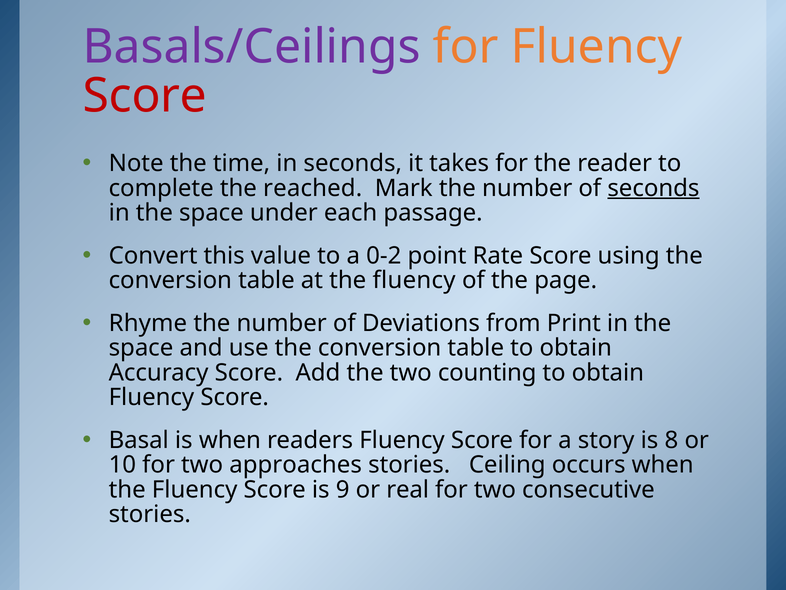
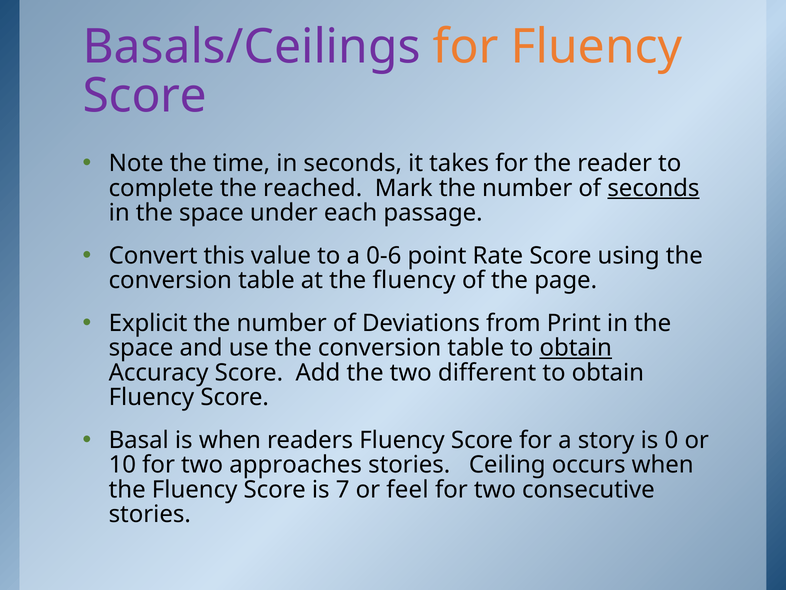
Score colour: red -> purple (145, 96)
0-2: 0-2 -> 0-6 (384, 256)
Rhyme: Rhyme -> Explicit (148, 323)
obtain underline: none -> present (576, 348)
counting: counting -> different (487, 372)
8: 8 -> 0 (671, 440)
9: 9 -> 7 (343, 489)
real: real -> feel (407, 489)
